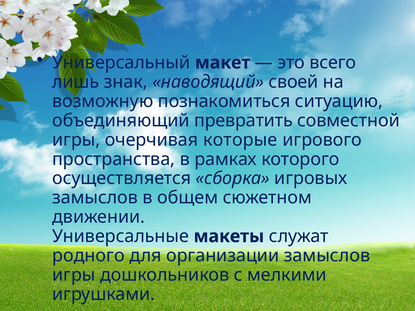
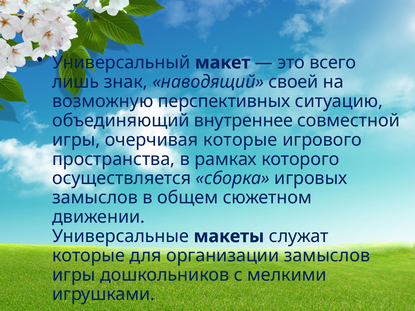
познакомиться: познакомиться -> перспективных (224, 101)
превратить: превратить -> внутреннее (243, 121)
родного: родного -> которые (89, 256)
